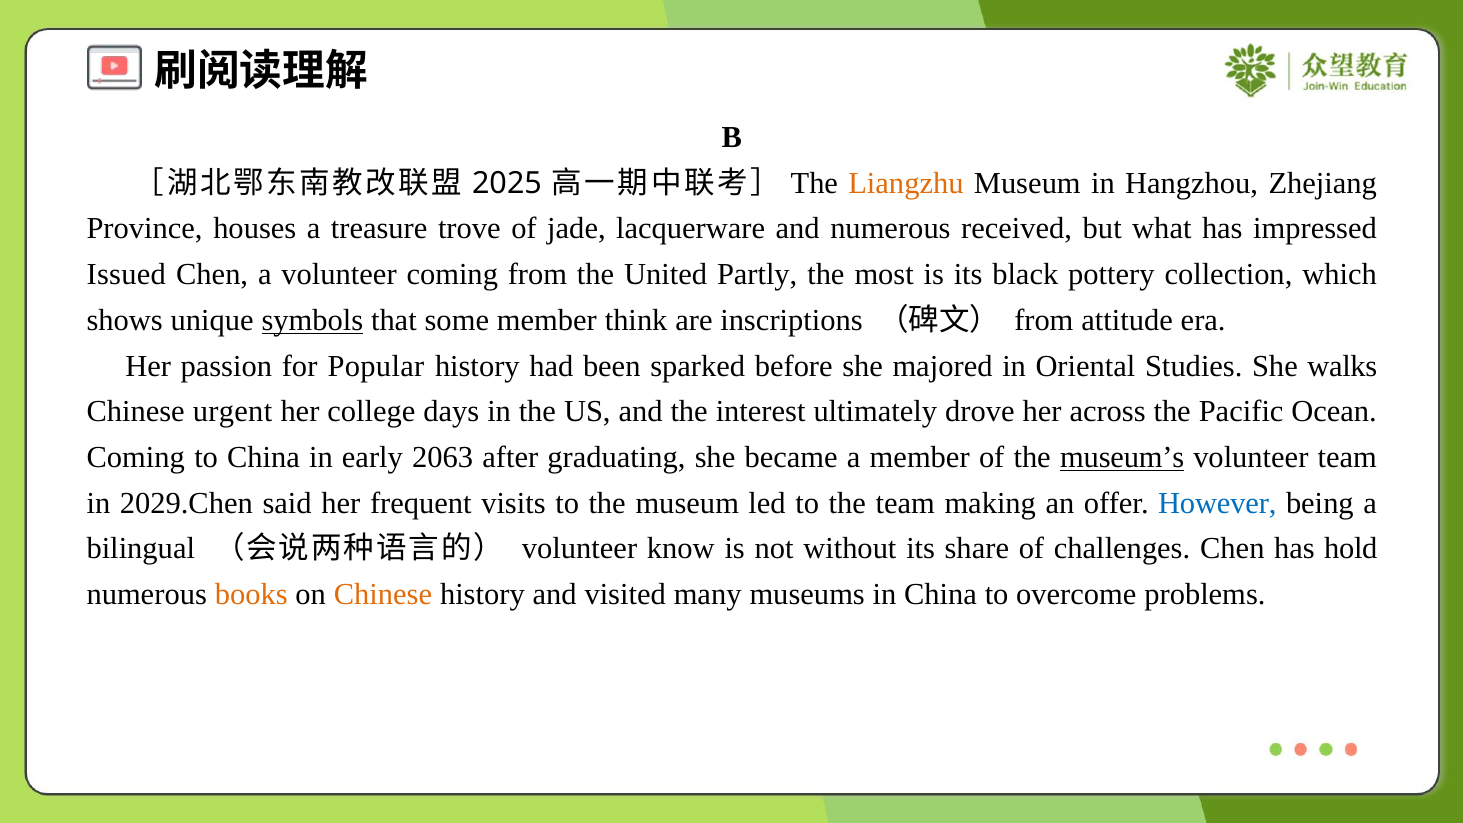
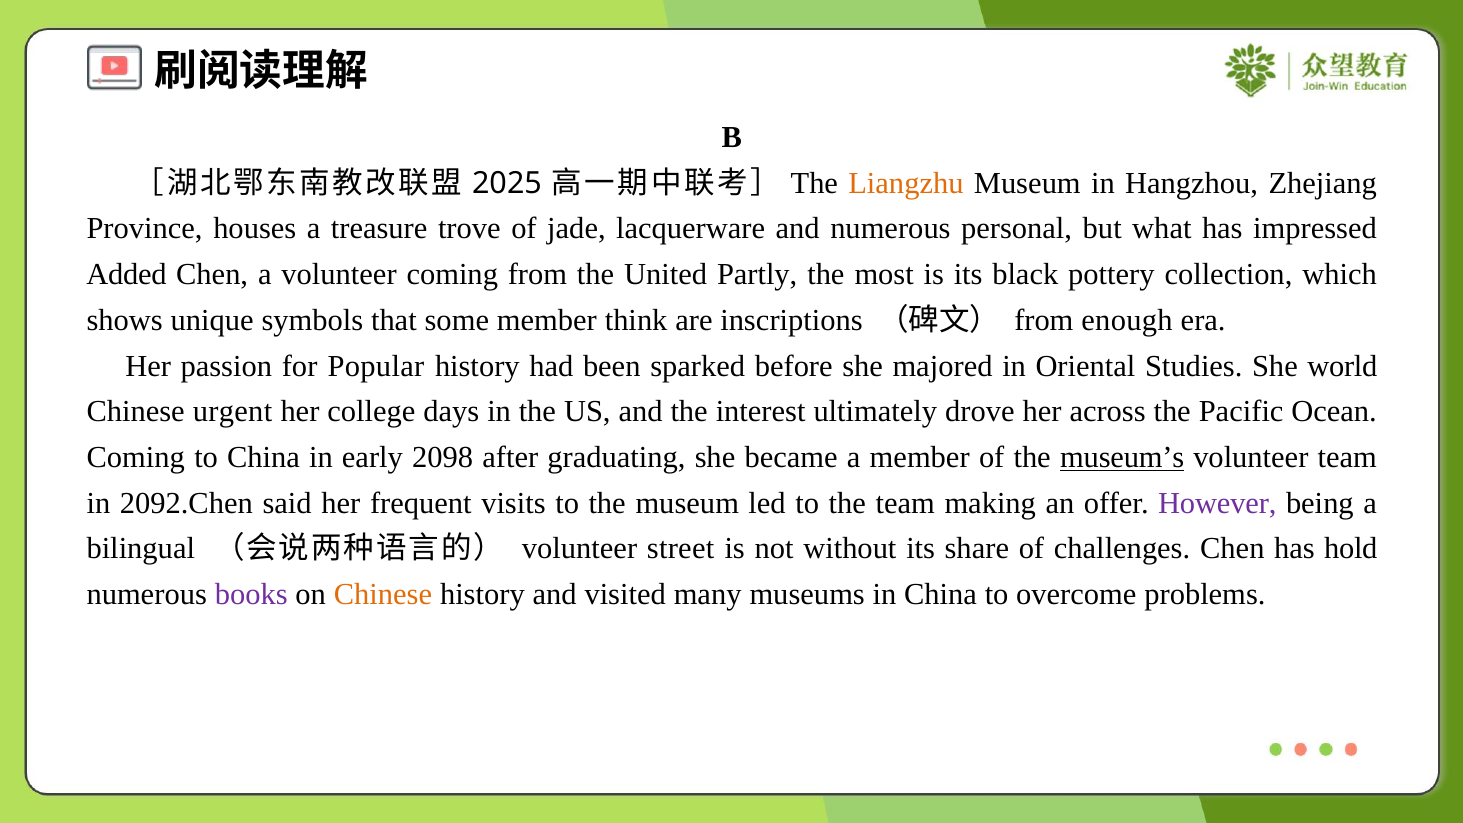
received: received -> personal (1017, 229)
Issued: Issued -> Added (127, 275)
symbols underline: present -> none (312, 320)
attitude: attitude -> enough (1127, 320)
walks: walks -> world (1342, 366)
2063: 2063 -> 2098 (443, 457)
2029.Chen: 2029.Chen -> 2092.Chen (186, 503)
However colour: blue -> purple (1217, 503)
know: know -> street (681, 549)
books colour: orange -> purple (251, 595)
